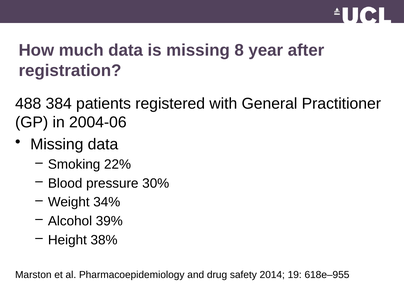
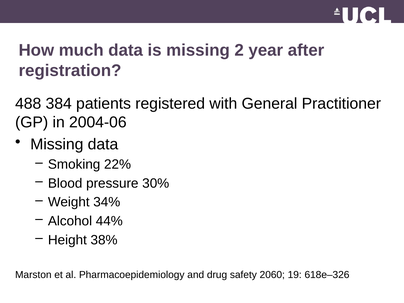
8: 8 -> 2 (239, 50)
39%: 39% -> 44% (109, 221)
2014: 2014 -> 2060 (272, 275)
618e–955: 618e–955 -> 618e–326 (327, 275)
